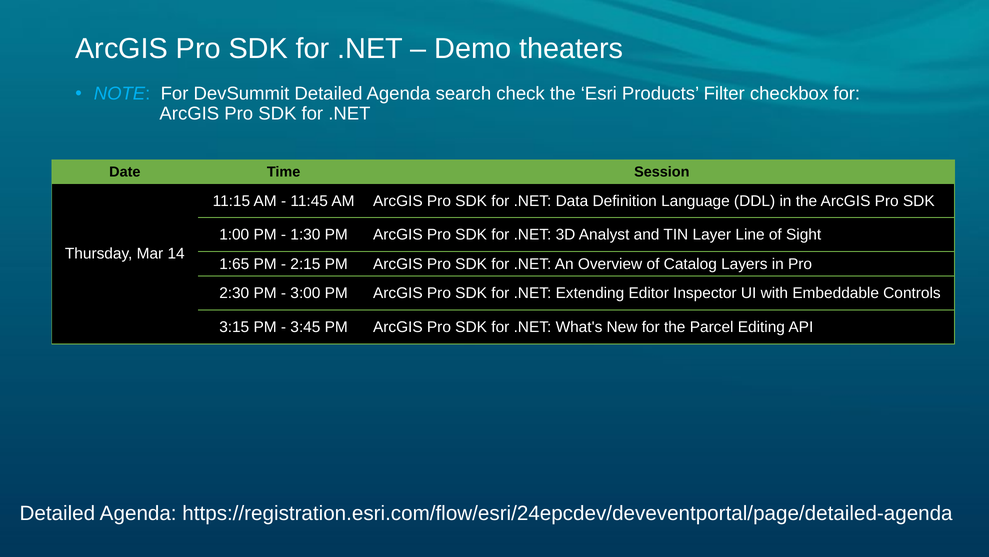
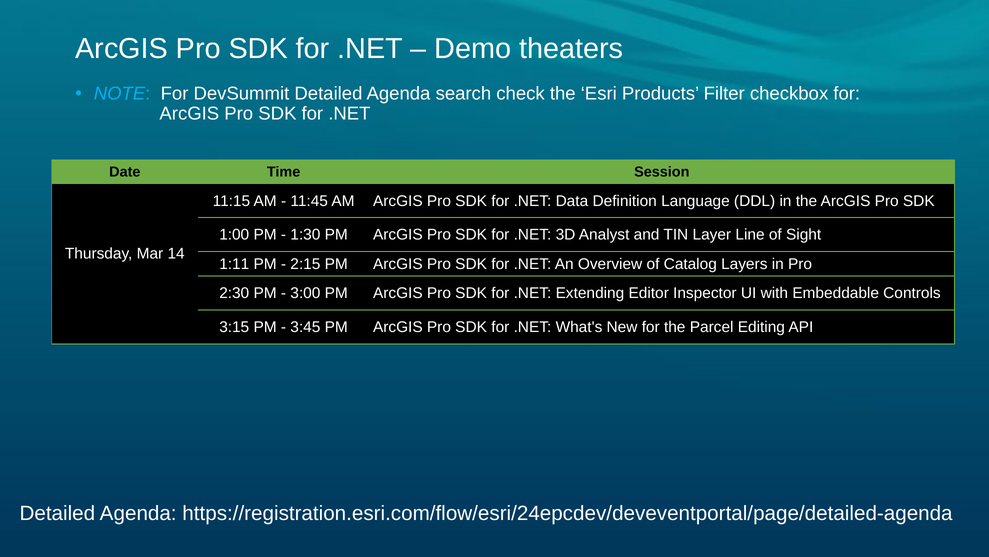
1:65: 1:65 -> 1:11 (234, 264)
